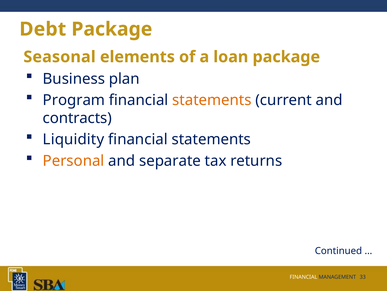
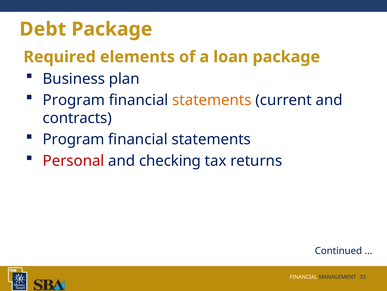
Seasonal: Seasonal -> Required (60, 57)
Liquidity: Liquidity -> Program (74, 139)
Personal colour: orange -> red (74, 160)
separate: separate -> checking (170, 160)
